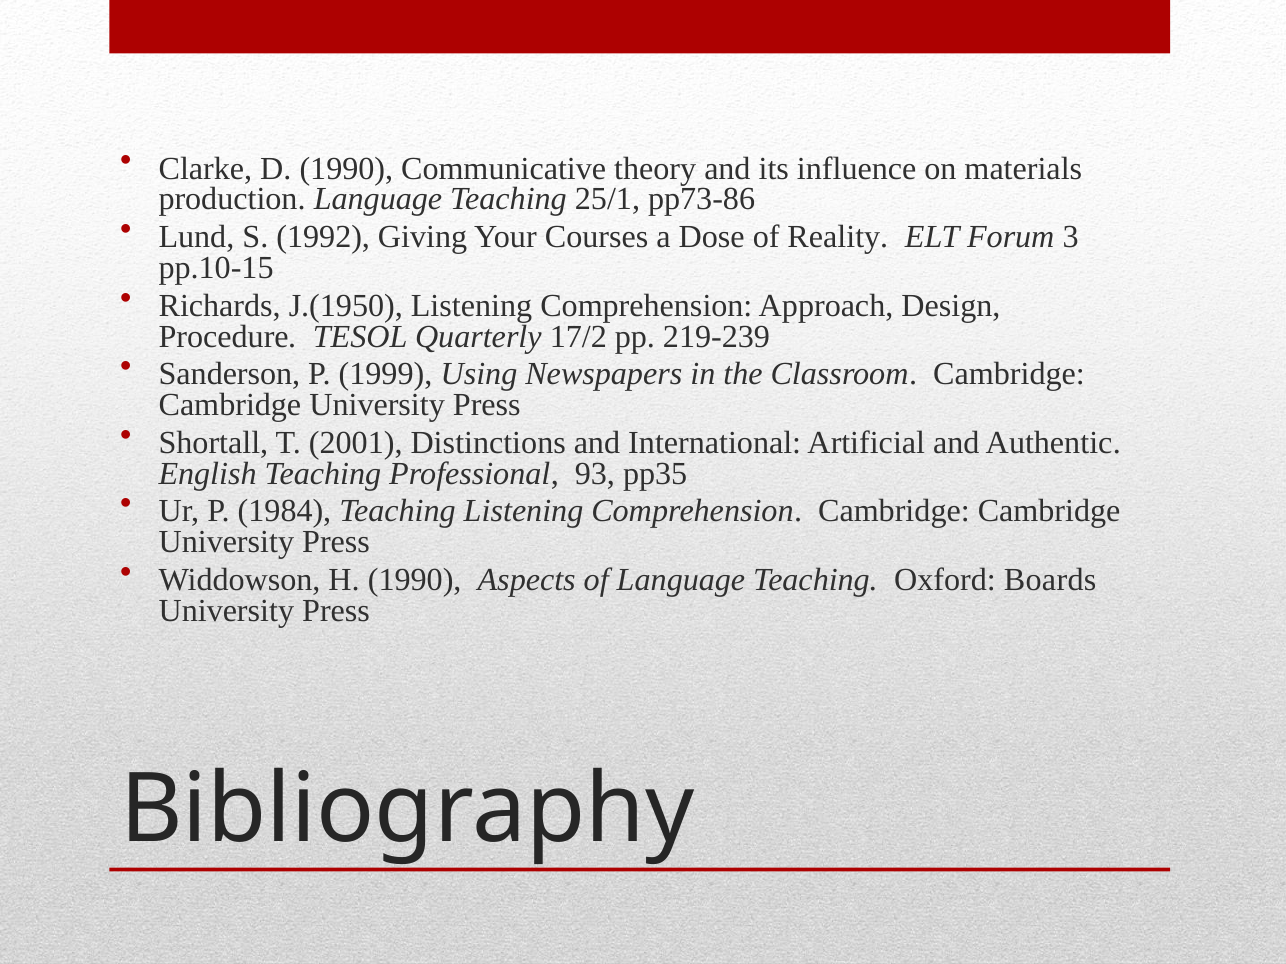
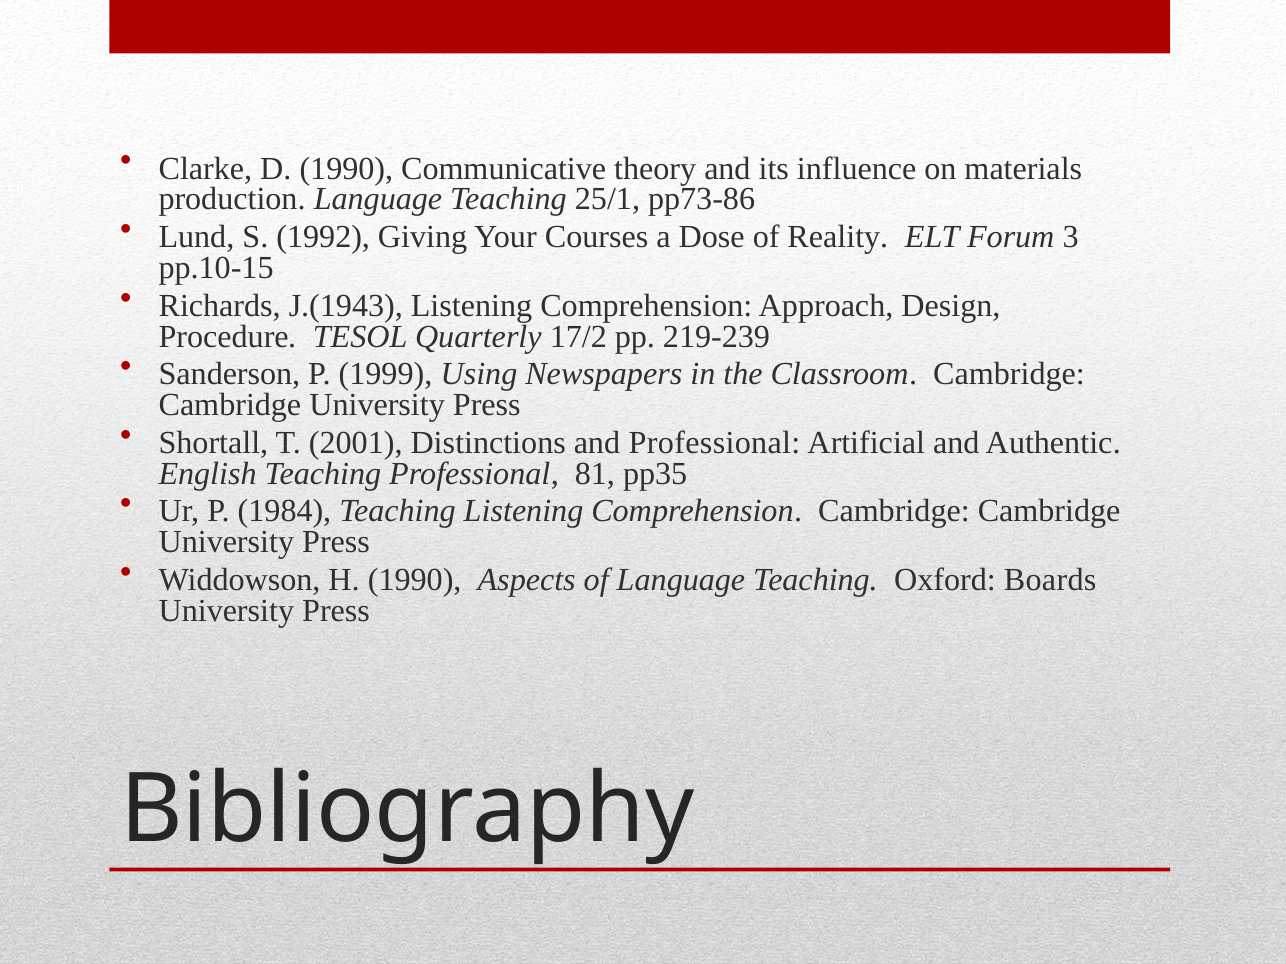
J.(1950: J.(1950 -> J.(1943 (346, 306)
and International: International -> Professional (715, 443)
93: 93 -> 81 (595, 474)
